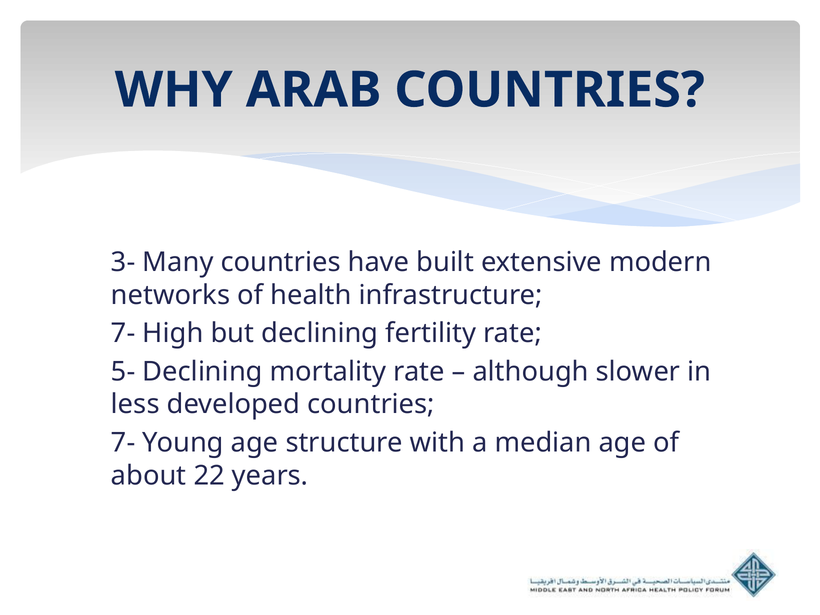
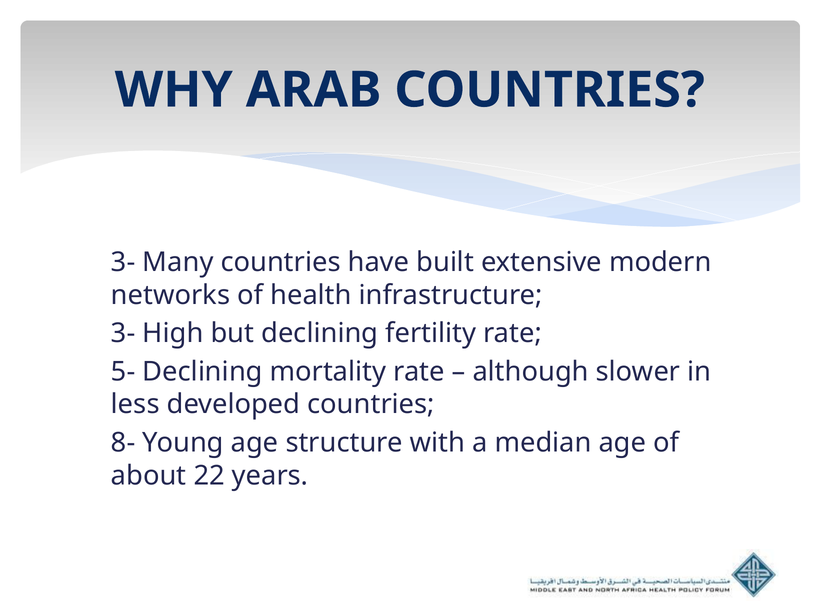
7-: 7- -> 3- (123, 333)
7-: 7- -> 8- (123, 443)
